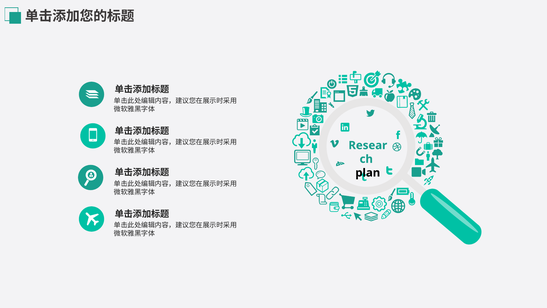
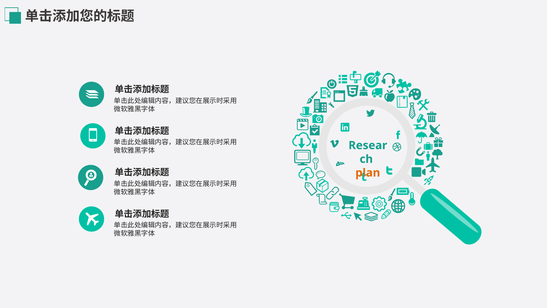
plan colour: black -> orange (368, 173)
